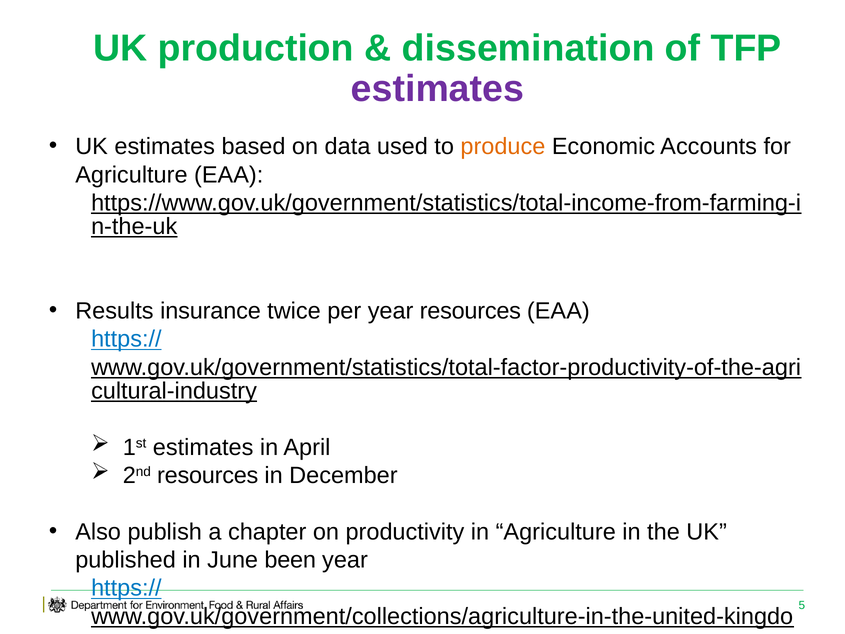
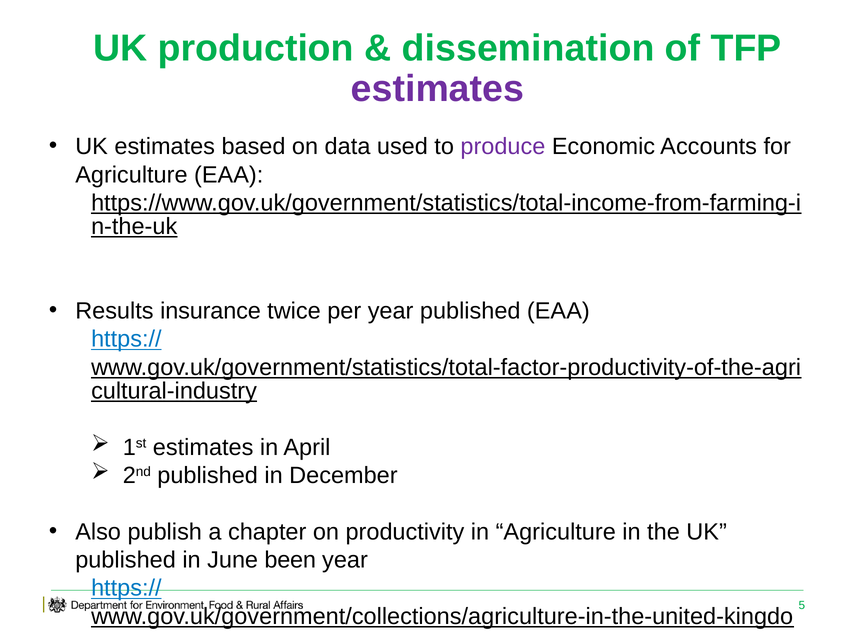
produce colour: orange -> purple (503, 147)
year resources: resources -> published (470, 311)
2nd resources: resources -> published (208, 475)
